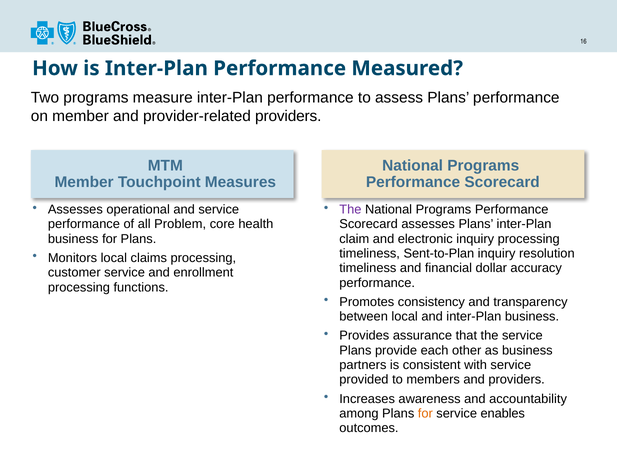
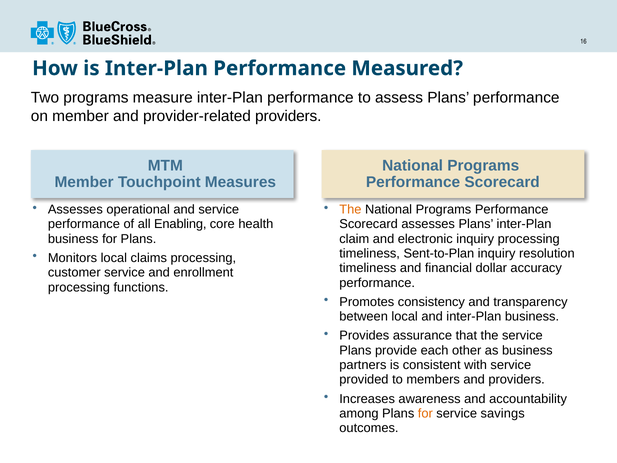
The colour: purple -> orange (350, 209)
Problem: Problem -> Enabling (180, 224)
enables: enables -> savings (503, 413)
